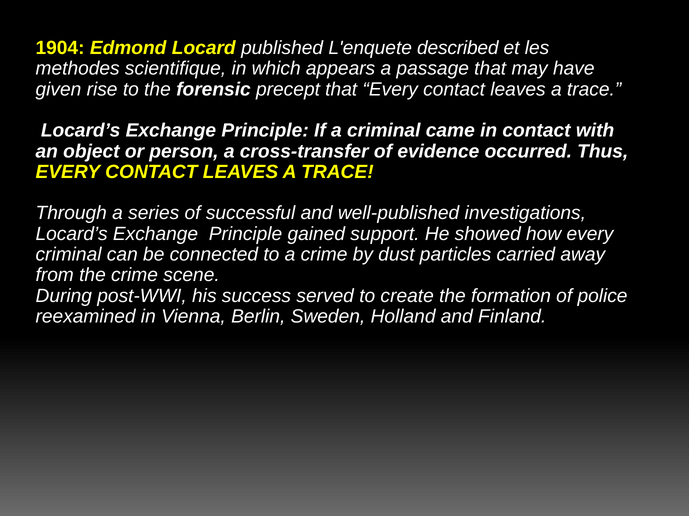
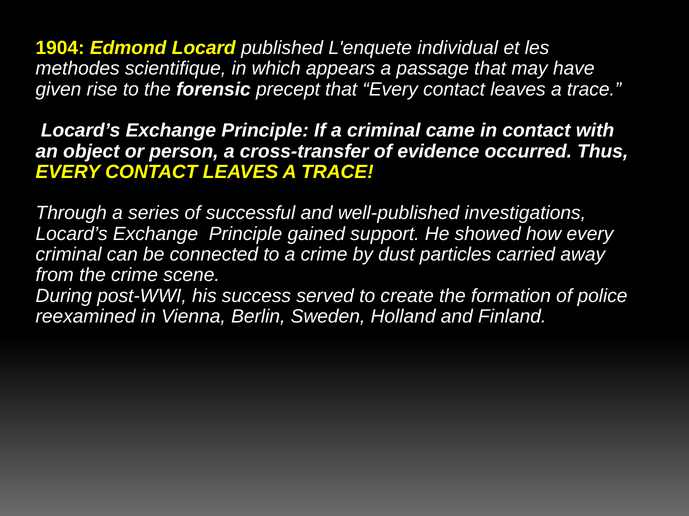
described: described -> individual (458, 48)
